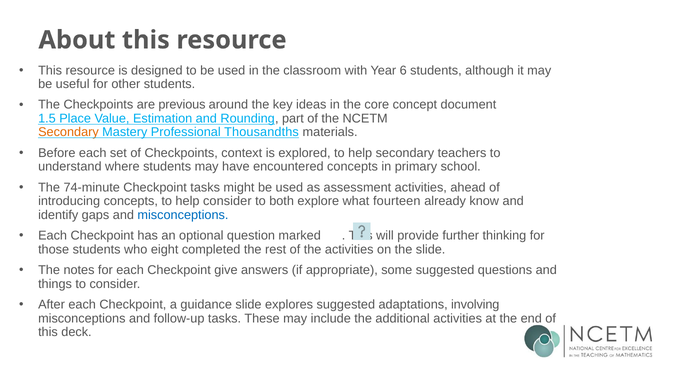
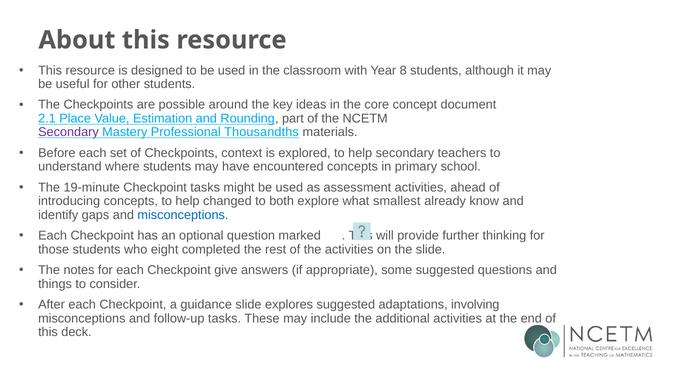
6: 6 -> 8 (403, 70)
previous: previous -> possible (182, 105)
1.5: 1.5 -> 2.1 (47, 118)
Secondary colour: orange -> purple (68, 132)
74-minute: 74-minute -> 19-minute (92, 187)
help consider: consider -> changed (227, 201)
fourteen: fourteen -> smallest (397, 201)
